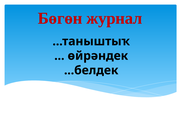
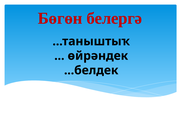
журнал: журнал -> белергә (114, 18)
